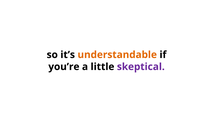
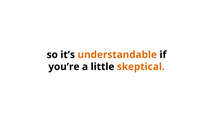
skeptical colour: purple -> orange (141, 67)
